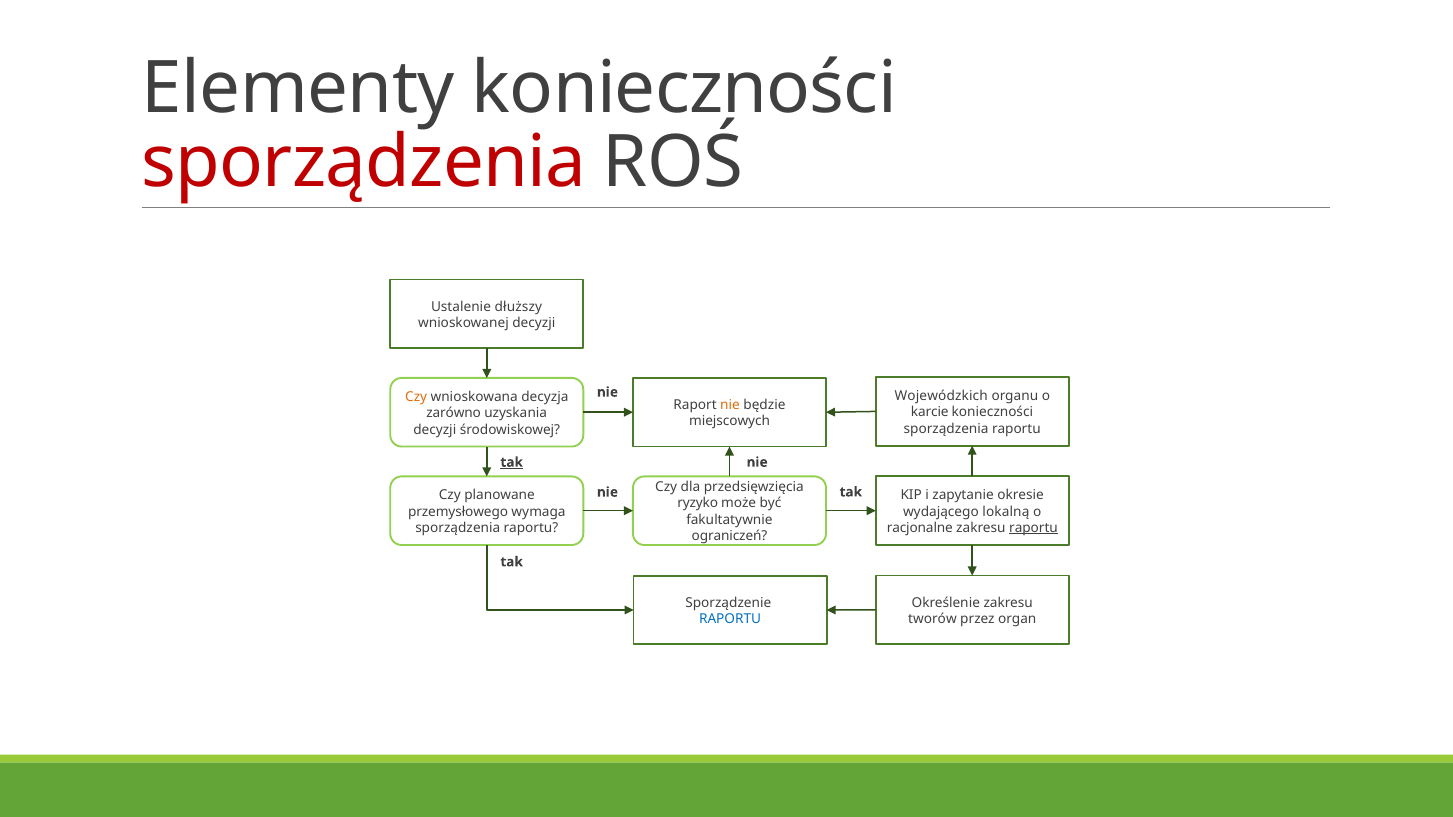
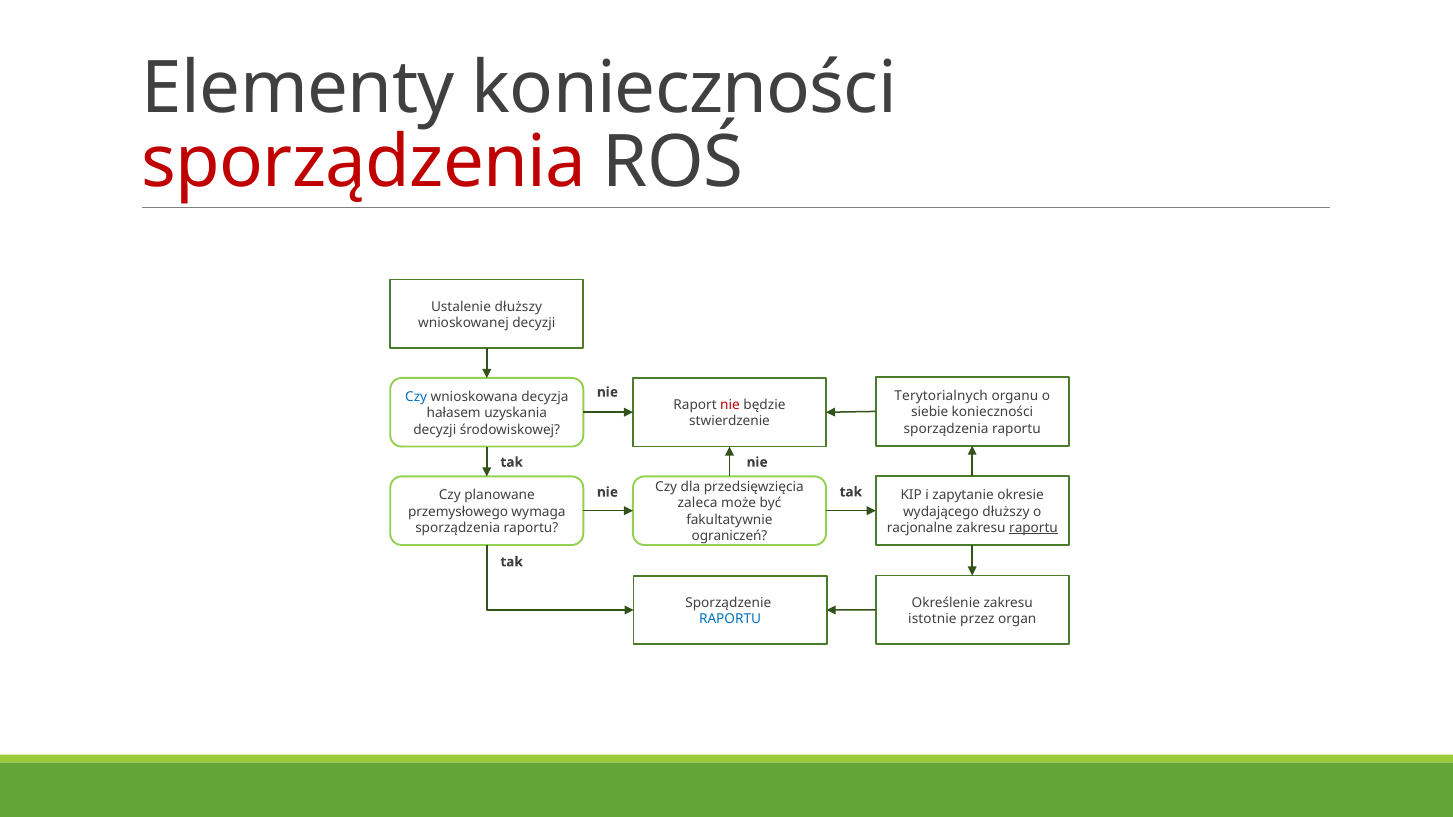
Wojewódzkich: Wojewódzkich -> Terytorialnych (941, 396)
Czy colour: orange -> blue (416, 397)
nie colour: orange -> red (730, 405)
karcie: karcie -> siebie (930, 413)
zarówno: zarówno -> hałasem (454, 413)
miejscowych: miejscowych -> stwierdzenie (730, 422)
tak underline: present -> none (512, 462)
ryzyko: ryzyko -> zaleca (698, 504)
wydającego lokalną: lokalną -> dłuższy (1006, 512)
tworów: tworów -> istotnie (932, 619)
